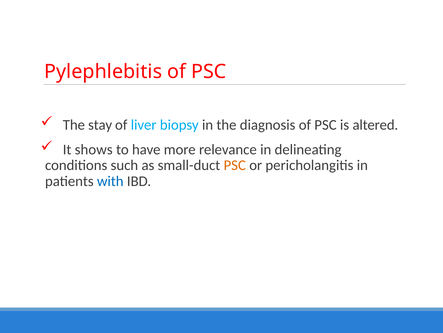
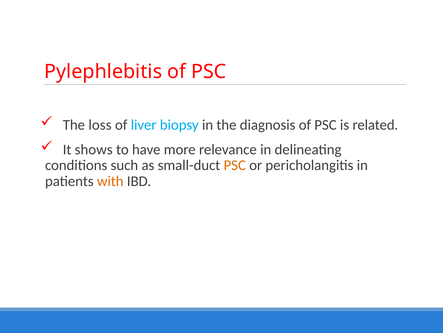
stay: stay -> loss (100, 125)
altered: altered -> related (375, 125)
with colour: blue -> orange (110, 181)
